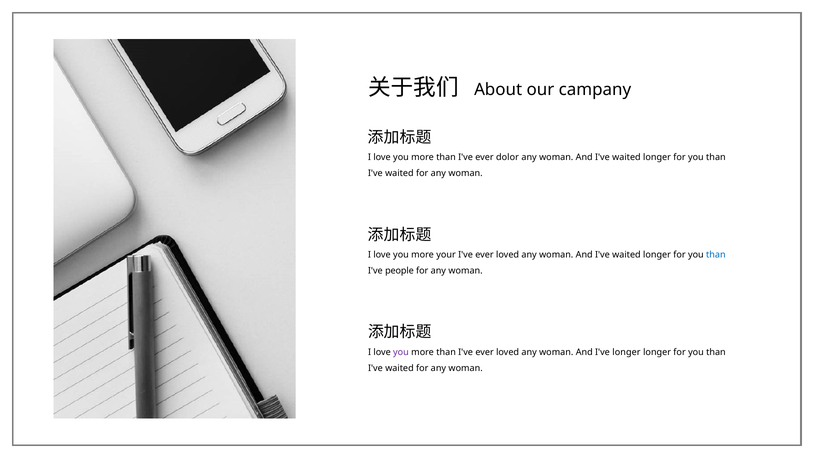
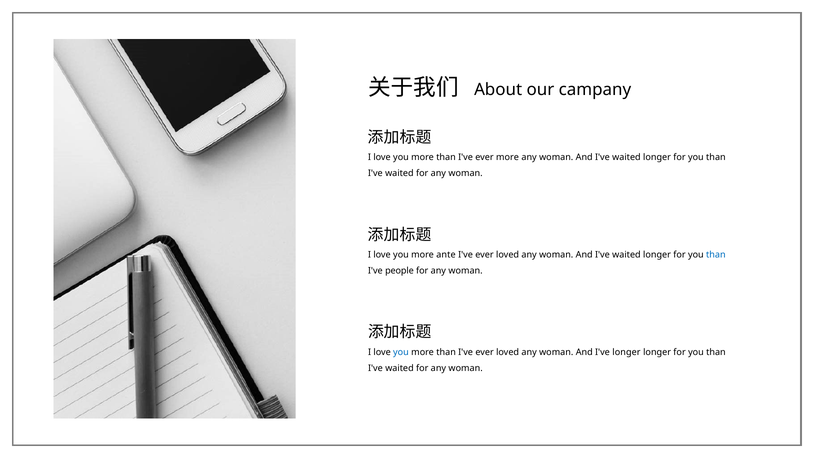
ever dolor: dolor -> more (508, 157)
your: your -> ante (446, 255)
you colour: purple -> blue (401, 352)
